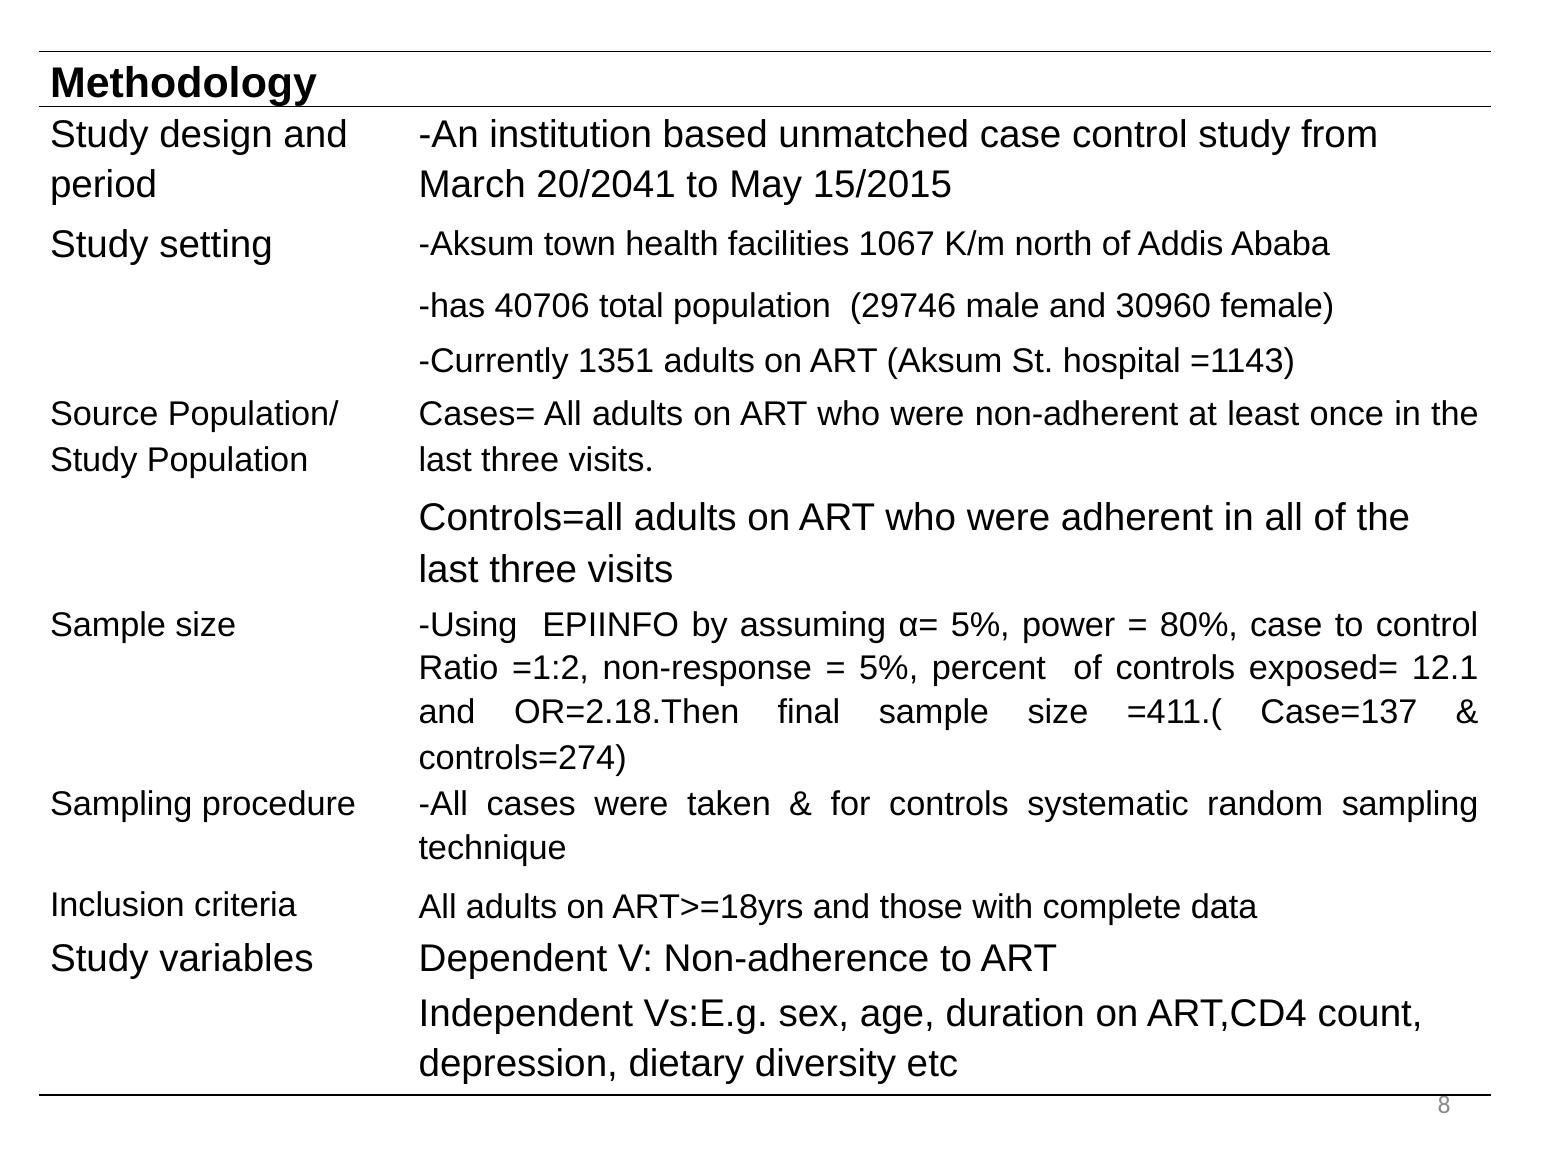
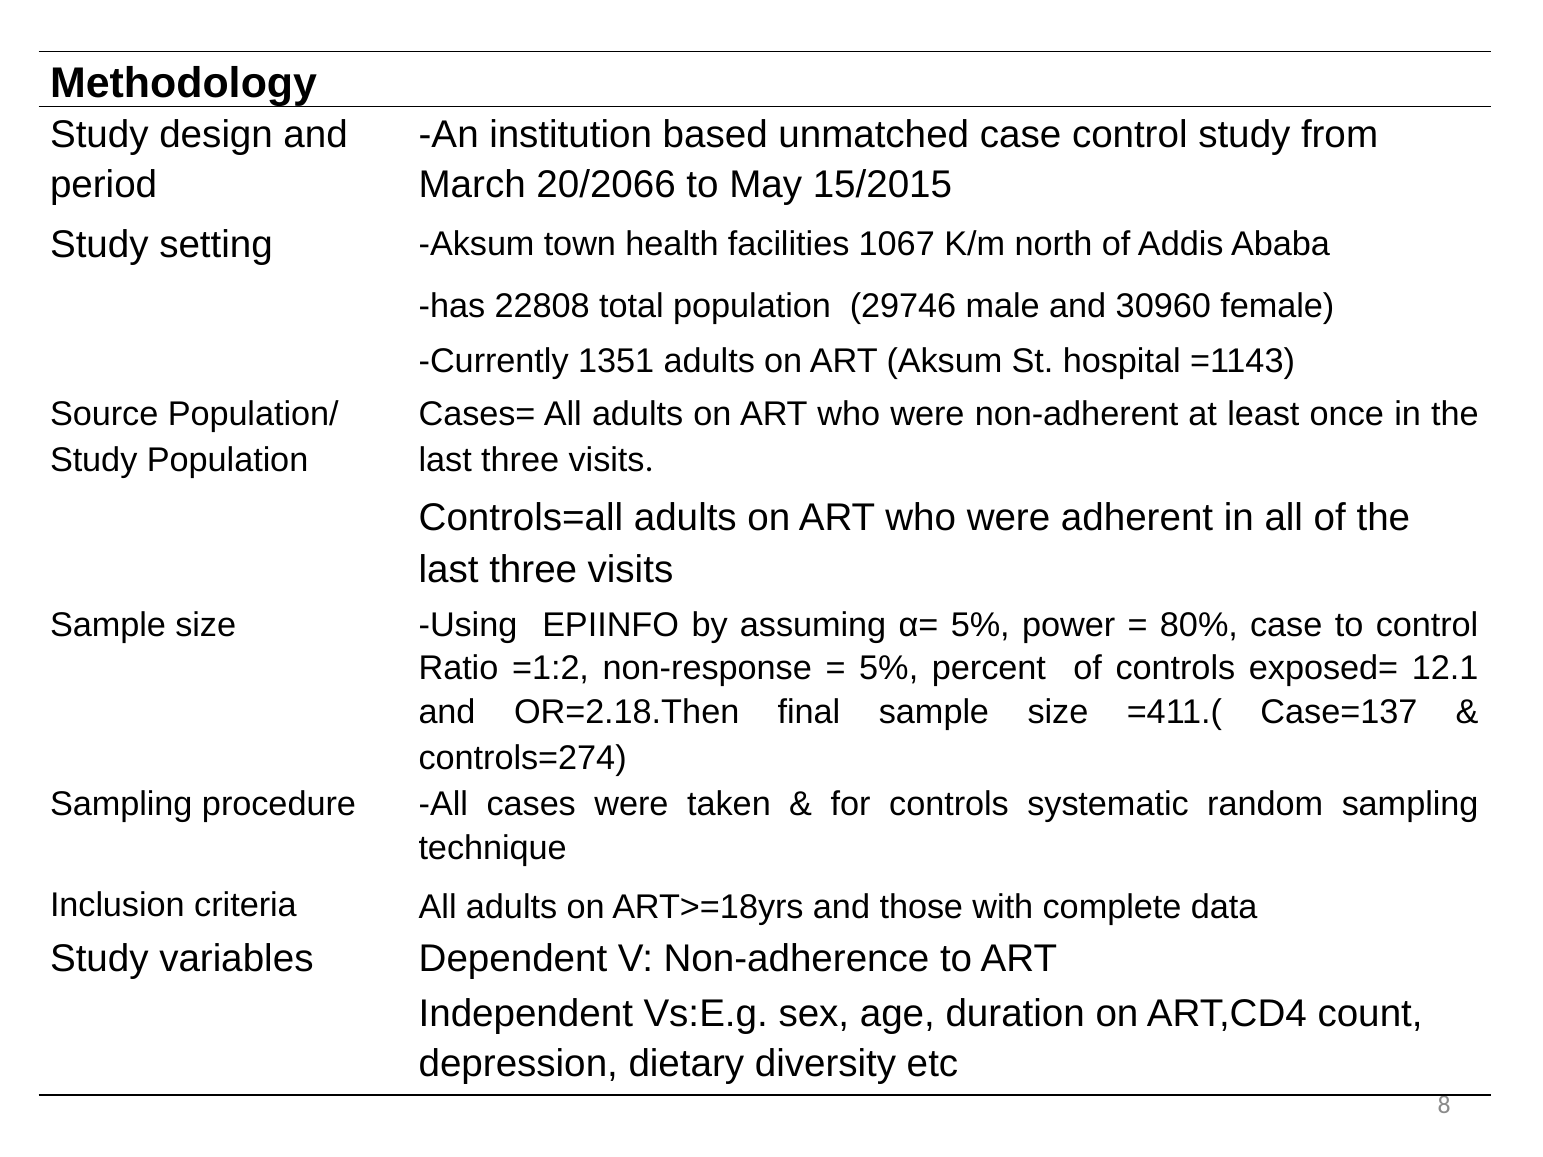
20/2041: 20/2041 -> 20/2066 (606, 185)
40706: 40706 -> 22808 (542, 306)
